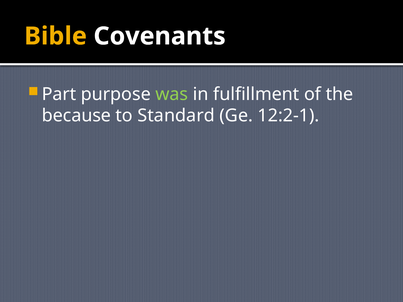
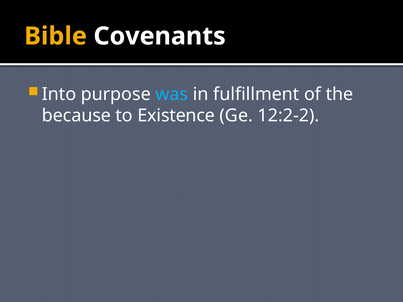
Part: Part -> Into (59, 94)
was colour: light green -> light blue (172, 94)
Standard: Standard -> Existence (176, 116)
12:2-1: 12:2-1 -> 12:2-2 (288, 116)
